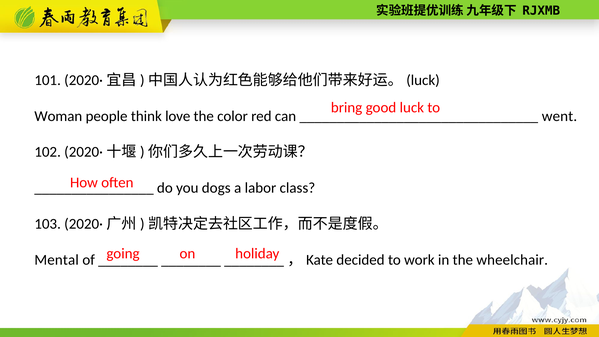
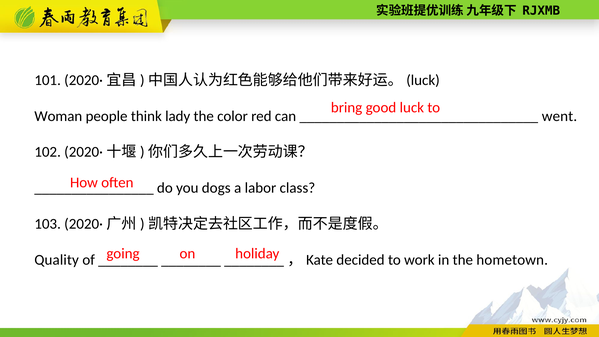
love: love -> lady (178, 116)
Mental: Mental -> Quality (57, 260)
wheelchair: wheelchair -> hometown (512, 260)
